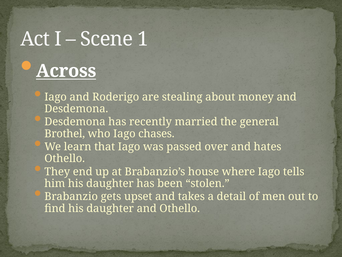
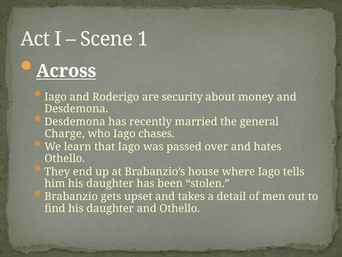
stealing: stealing -> security (182, 97)
Brothel: Brothel -> Charge (65, 133)
